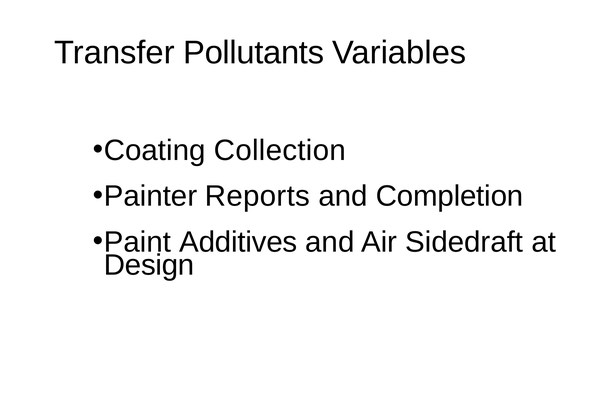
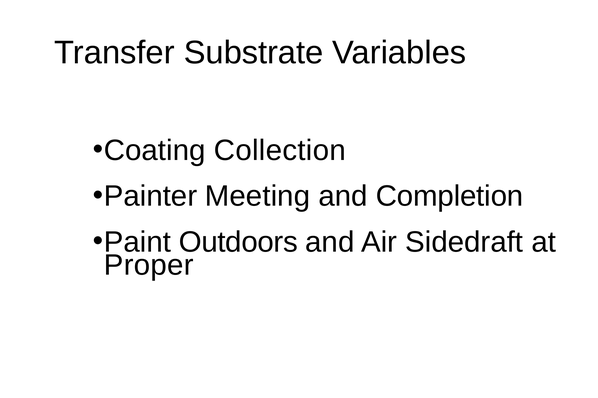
Pollutants: Pollutants -> Substrate (254, 53)
Reports: Reports -> Meeting (258, 196)
Additives: Additives -> Outdoors (238, 242)
Design: Design -> Proper (149, 265)
